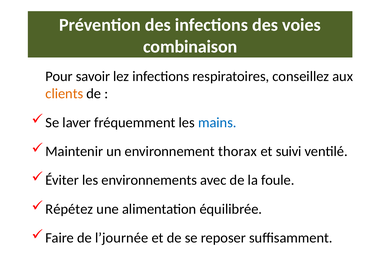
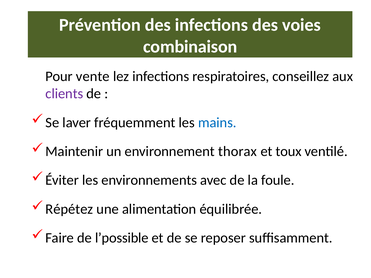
savoir: savoir -> vente (93, 76)
clients colour: orange -> purple (64, 94)
suivi: suivi -> toux (289, 152)
l’journée: l’journée -> l’possible (122, 238)
